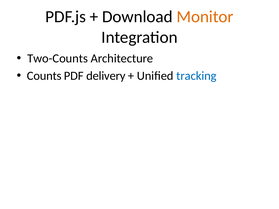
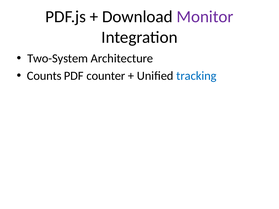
Monitor colour: orange -> purple (205, 17)
Two-Counts: Two-Counts -> Two-System (58, 59)
delivery: delivery -> counter (106, 76)
